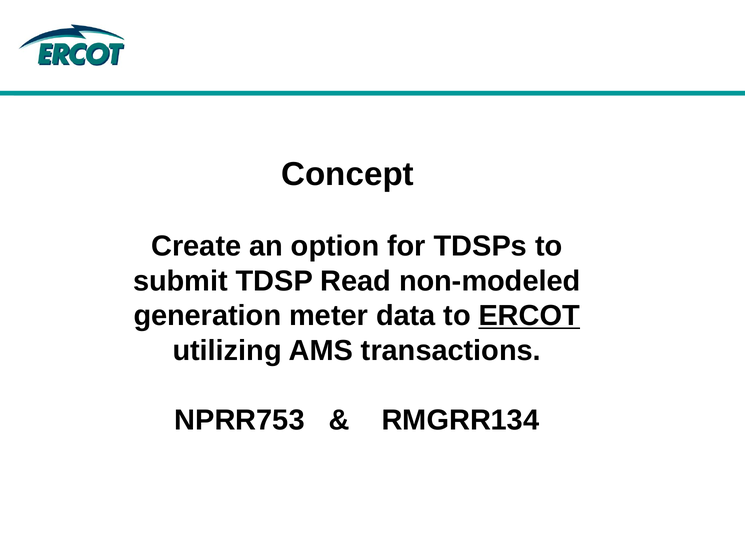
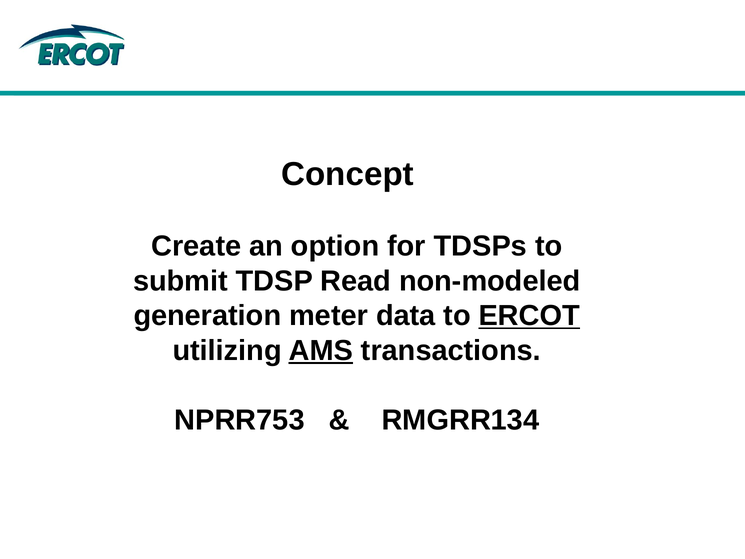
AMS underline: none -> present (321, 350)
